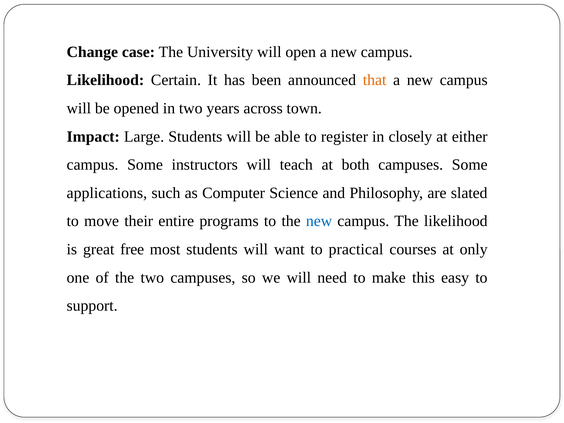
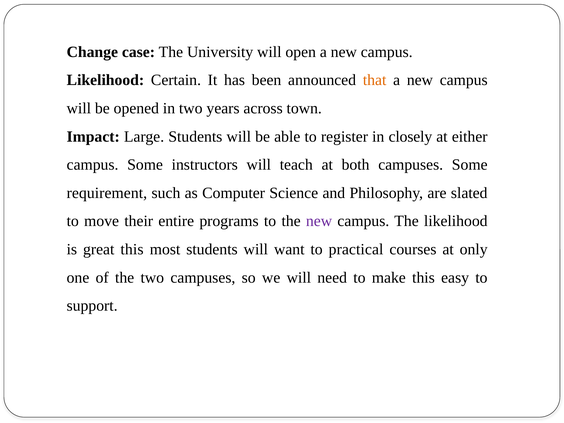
applications: applications -> requirement (107, 193)
new colour: blue -> purple (319, 221)
great free: free -> this (132, 249)
